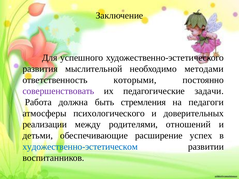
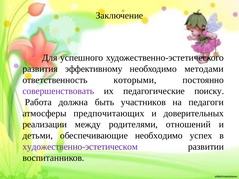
мыслительной: мыслительной -> эффективному (94, 69)
задачи: задачи -> поиску (209, 91)
стремления: стремления -> участников (143, 102)
психологического: психологического -> предпочитающих (109, 113)
обеспечивающие расширение: расширение -> необходимо (159, 136)
художественно-эстетическом colour: blue -> purple (80, 147)
